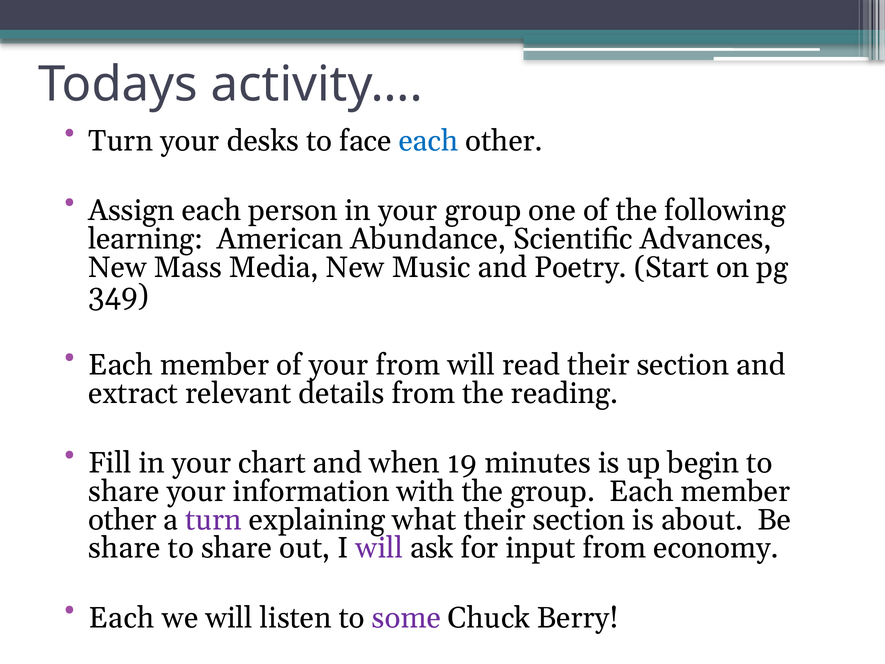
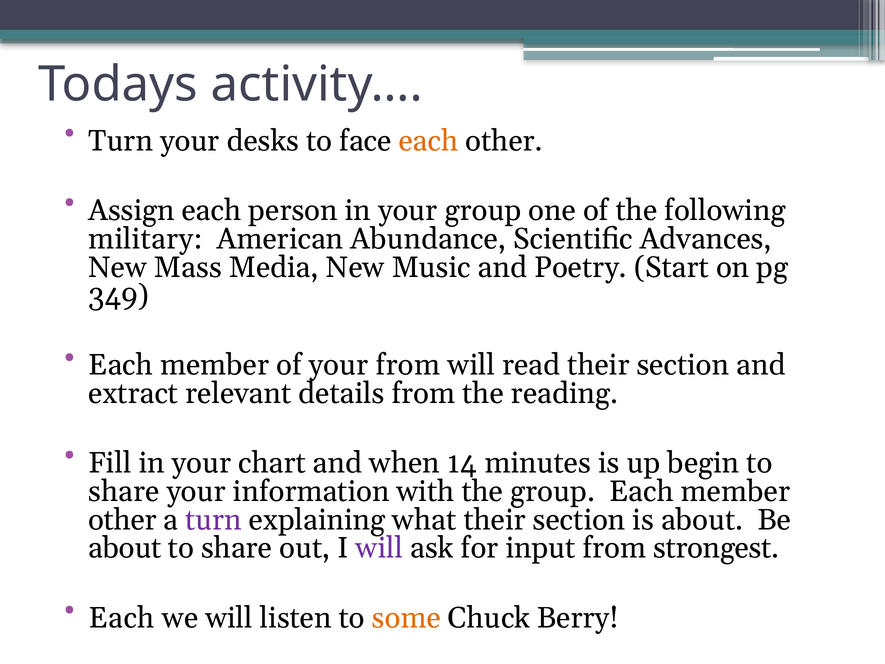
each colour: blue -> orange (428, 141)
learning: learning -> military (145, 239)
19: 19 -> 14 (462, 463)
share: share -> about (125, 548)
economy: economy -> strongest (716, 548)
some colour: purple -> orange (406, 618)
